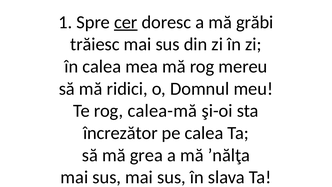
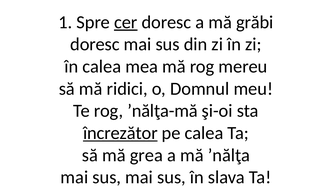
trăiesc: trăiesc -> doresc (95, 44)
calea-mă: calea-mă -> ʼnălţa-mă (163, 111)
încrezător underline: none -> present (120, 133)
